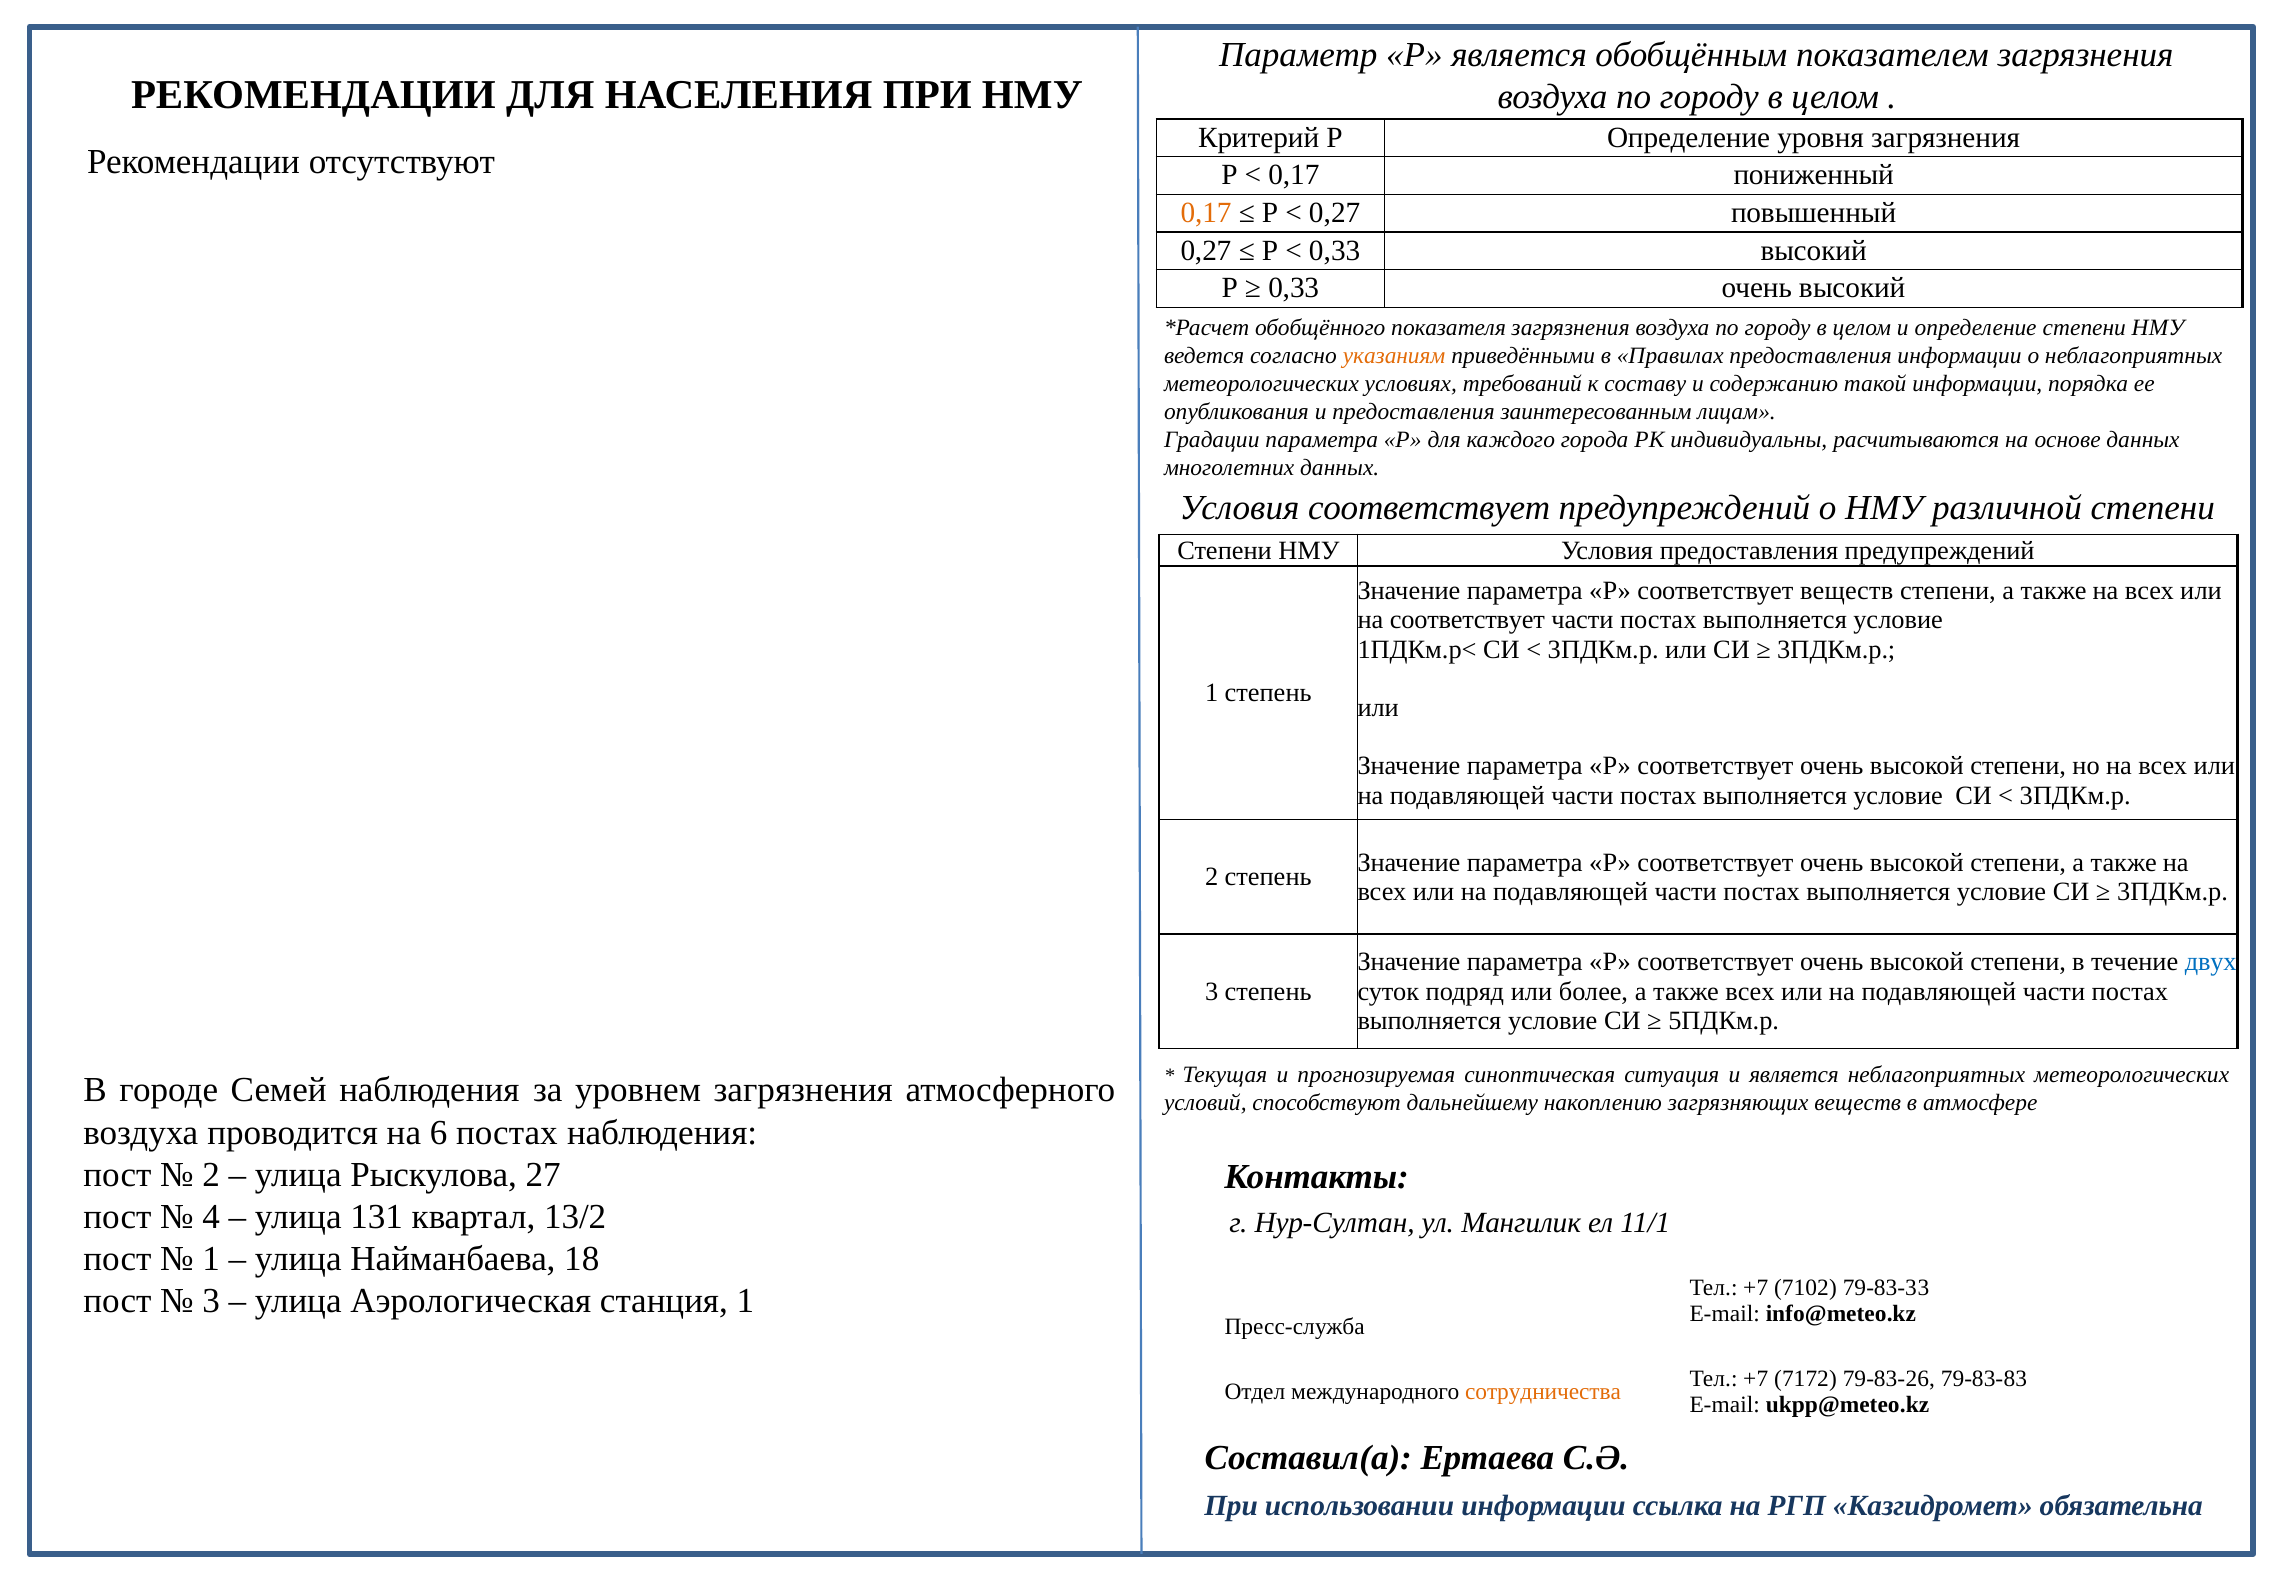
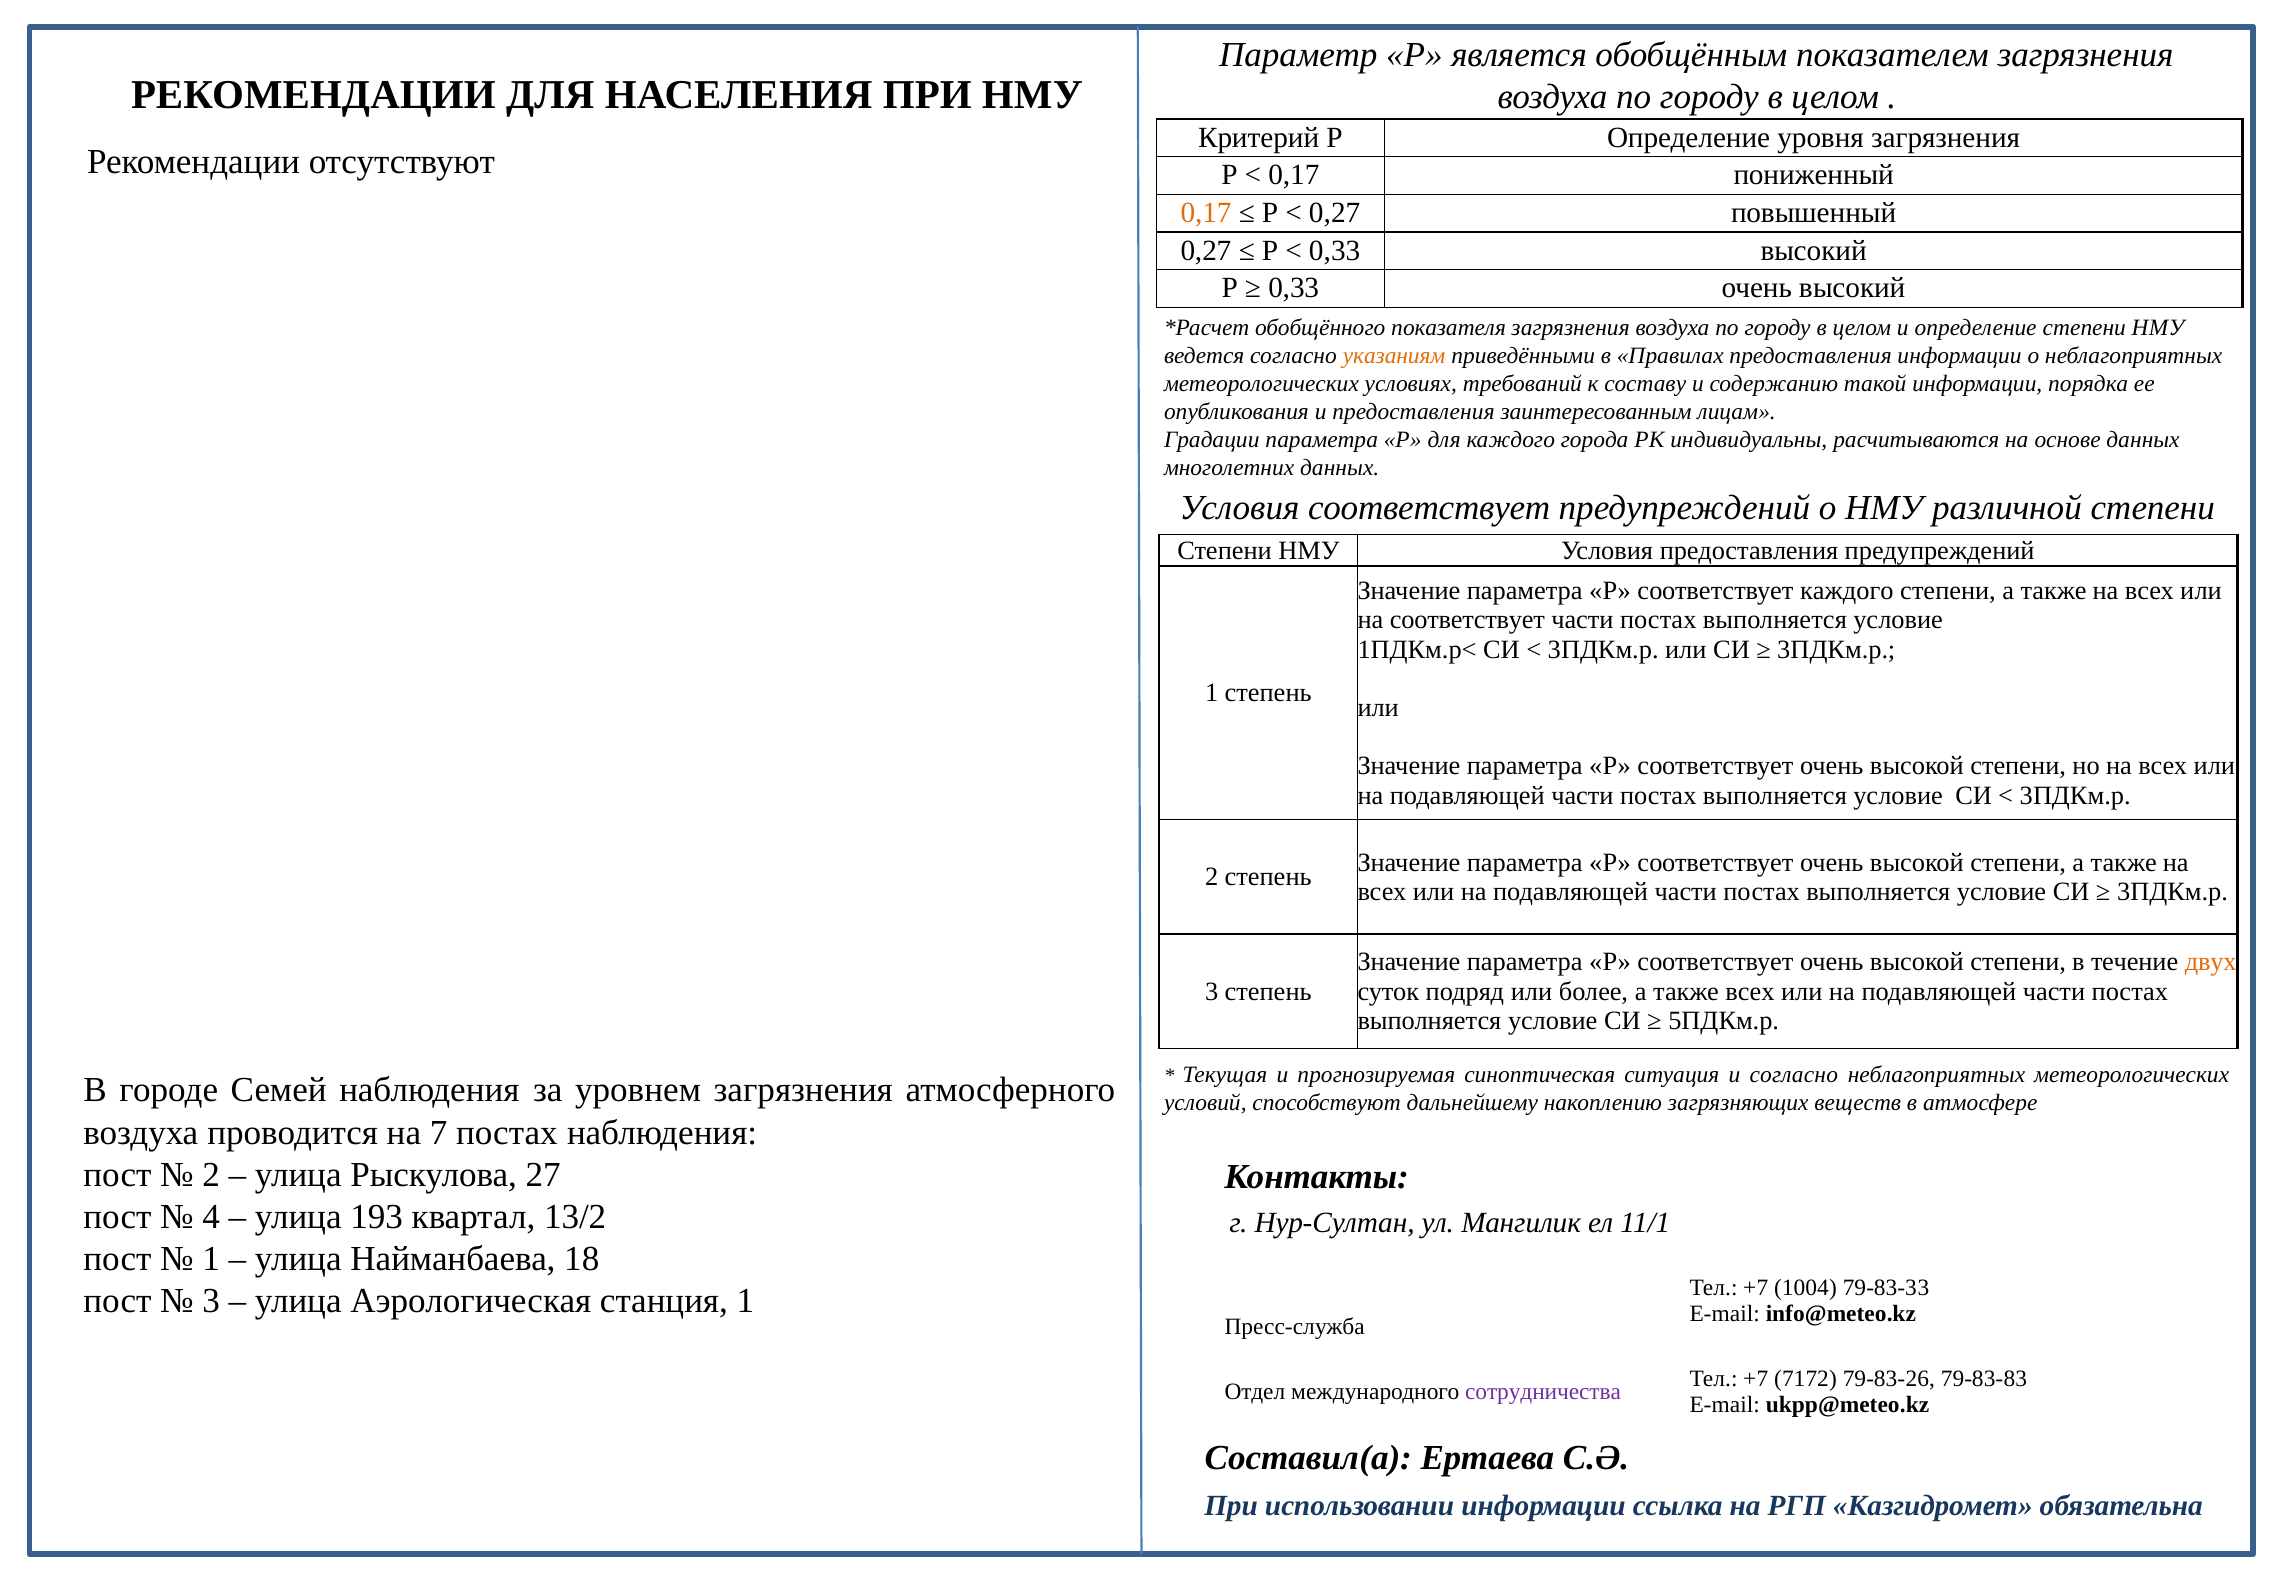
соответствует веществ: веществ -> каждого (1847, 591)
двух colour: blue -> orange (2211, 962)
и является: является -> согласно (1794, 1074)
6: 6 -> 7 (439, 1132)
131: 131 -> 193 (377, 1216)
7102: 7102 -> 1004 (1805, 1287)
сотрудничества colour: orange -> purple (1543, 1392)
